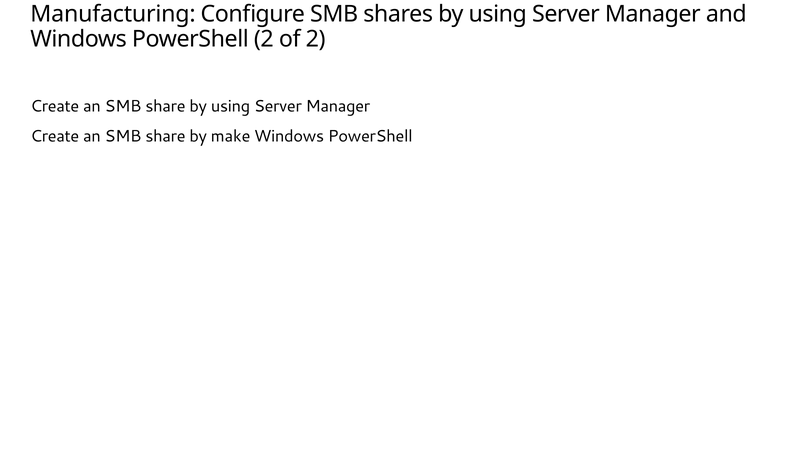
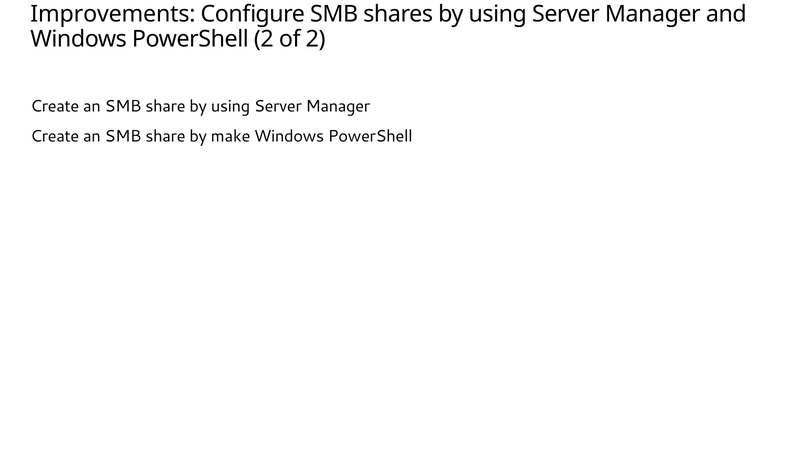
Manufacturing: Manufacturing -> Improvements (113, 14)
